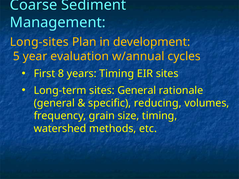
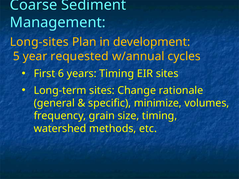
evaluation: evaluation -> requested (80, 56)
8: 8 -> 6 (61, 74)
sites General: General -> Change (137, 90)
reducing: reducing -> minimize (158, 103)
